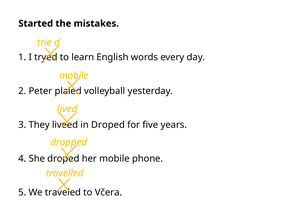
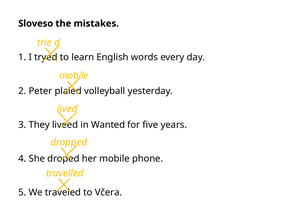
Started: Started -> Sloveso (36, 24)
in Droped: Droped -> Wanted (108, 125)
